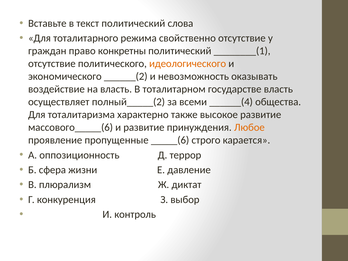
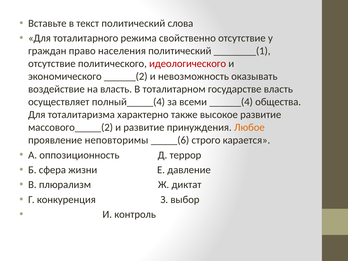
конкретны: конкретны -> населения (122, 51)
идеологического colour: orange -> red (188, 64)
полный_____(2: полный_____(2 -> полный_____(4 (128, 102)
массового_____(6: массового_____(6 -> массового_____(2 (71, 127)
пропущенные: пропущенные -> неповторимы (117, 140)
